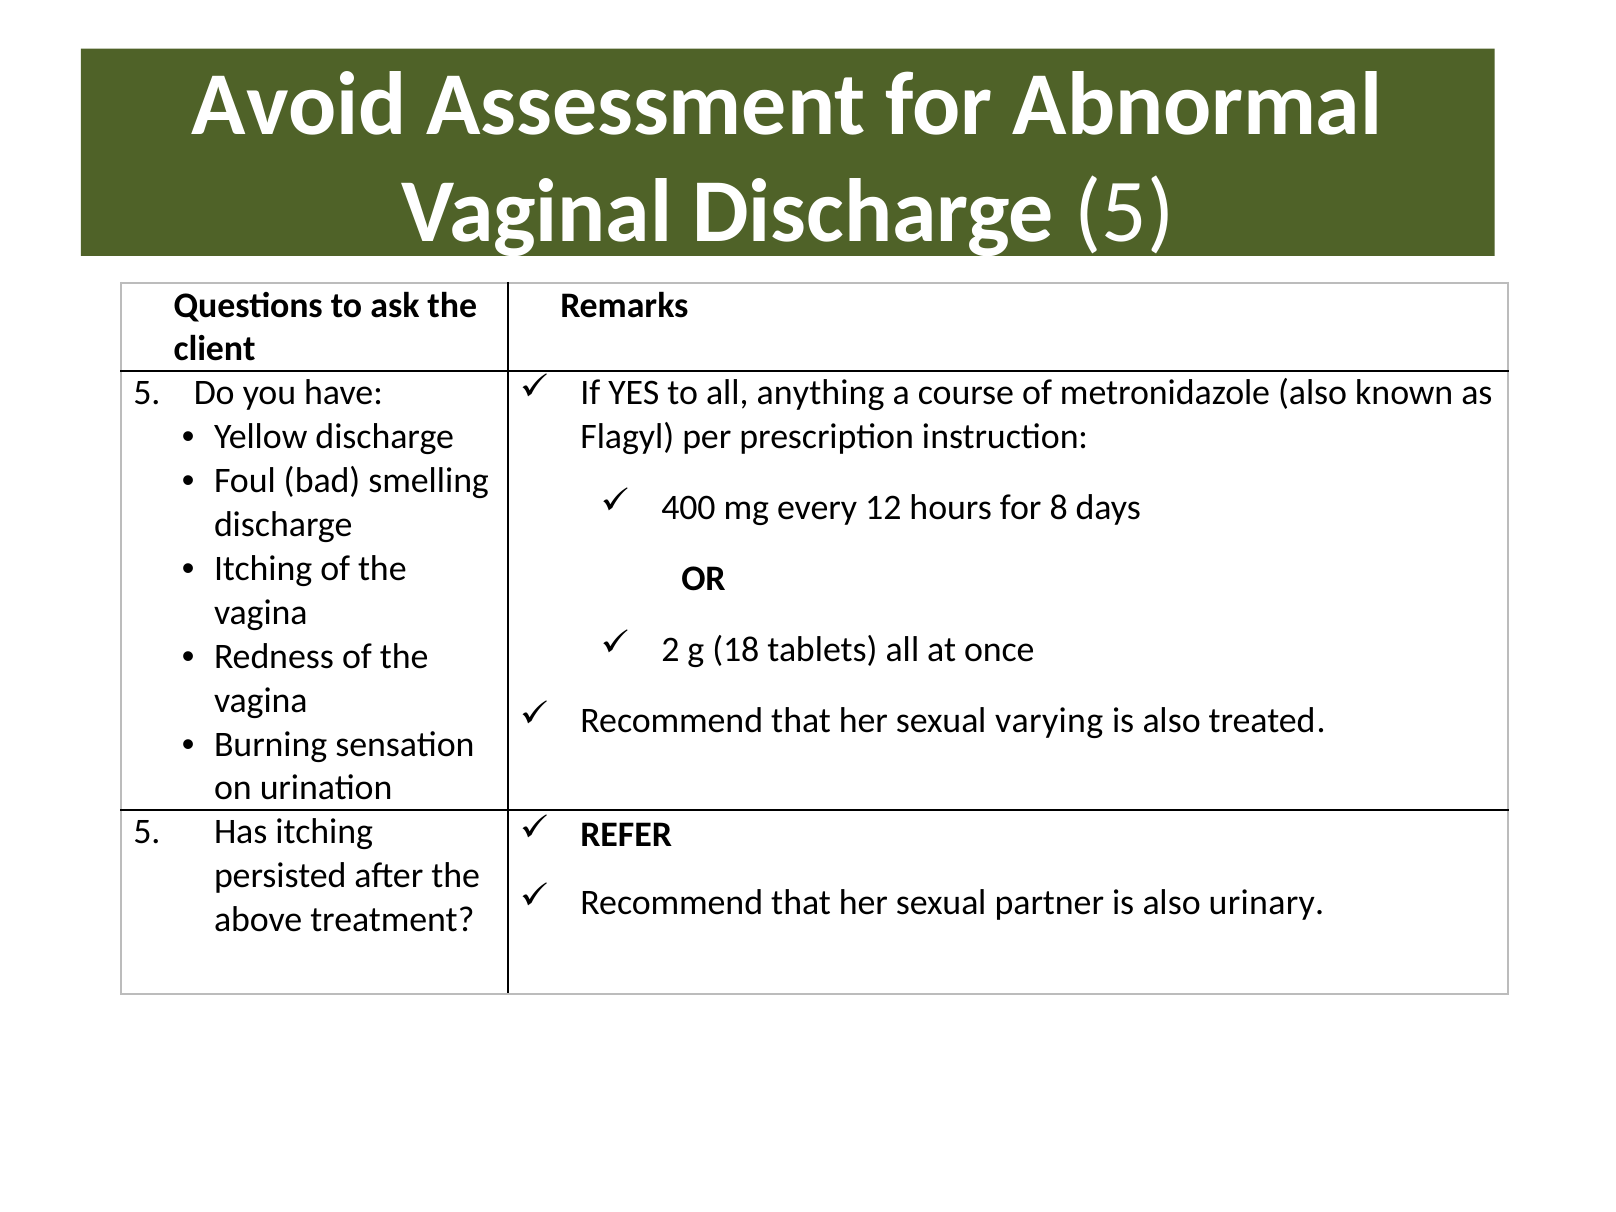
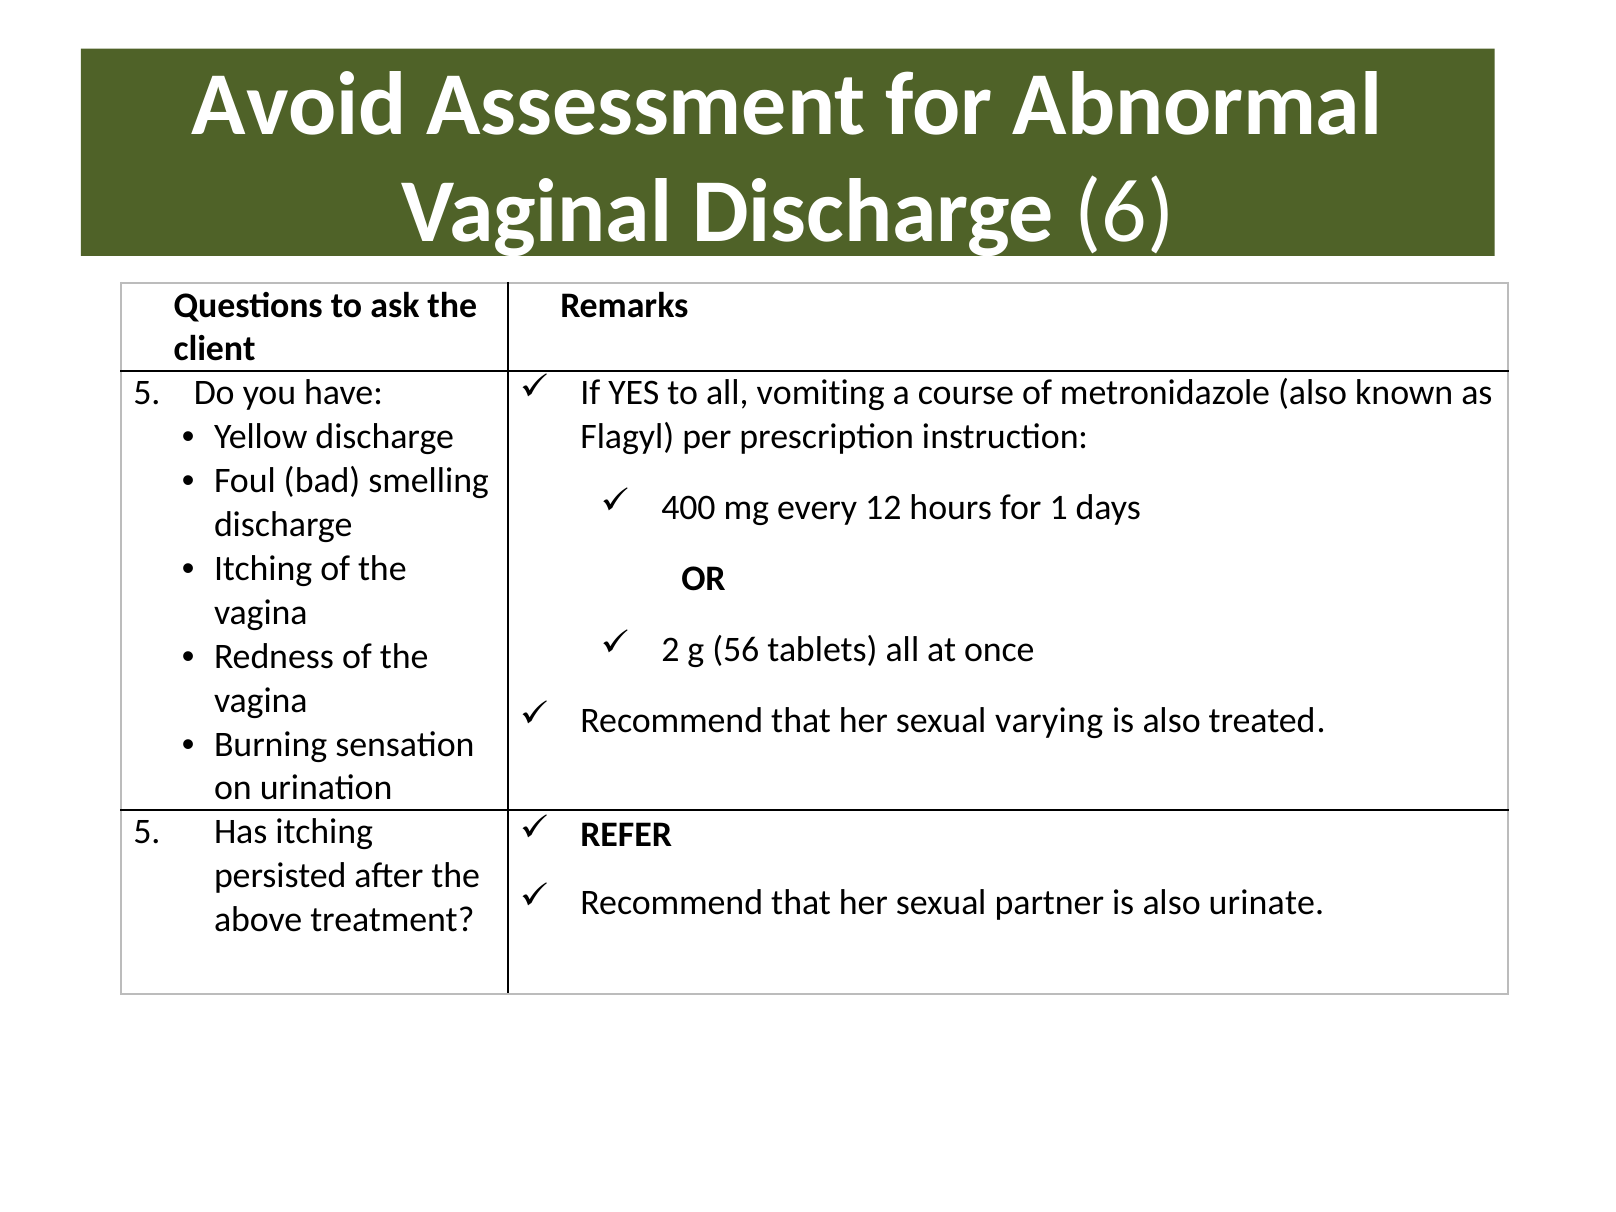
Discharge 5: 5 -> 6 (1125, 212)
anything: anything -> vomiting (821, 393)
8: 8 -> 1 (1059, 508)
18: 18 -> 56 (736, 650)
urinary: urinary -> urinate (1266, 903)
